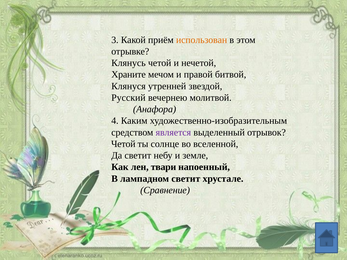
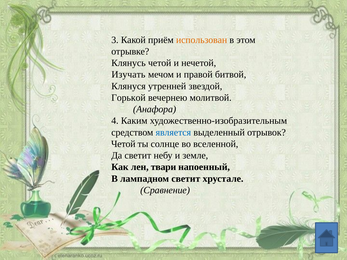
Храните: Храните -> Изучать (128, 75)
Русский: Русский -> Горькой (128, 98)
является colour: purple -> blue (173, 132)
